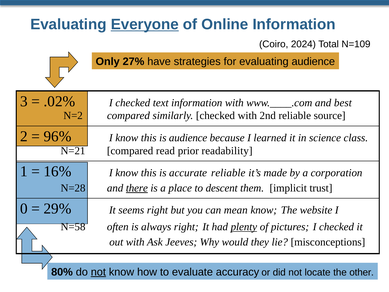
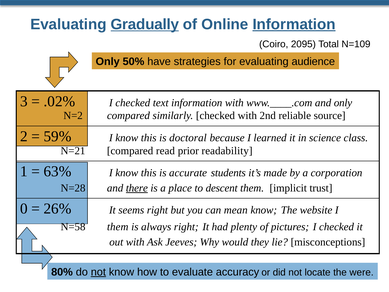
Everyone: Everyone -> Gradually (145, 24)
Information underline: none -> present (294, 24)
2024: 2024 -> 2095 (303, 44)
27%: 27% -> 50% (133, 62)
and best: best -> only (343, 103)
96%: 96% -> 59% (58, 136)
is audience: audience -> doctoral (188, 138)
16%: 16% -> 63% (58, 171)
accurate reliable: reliable -> students (228, 173)
29%: 29% -> 26% (58, 208)
N=58 often: often -> them (118, 227)
plenty underline: present -> none (244, 227)
other: other -> were (362, 272)
